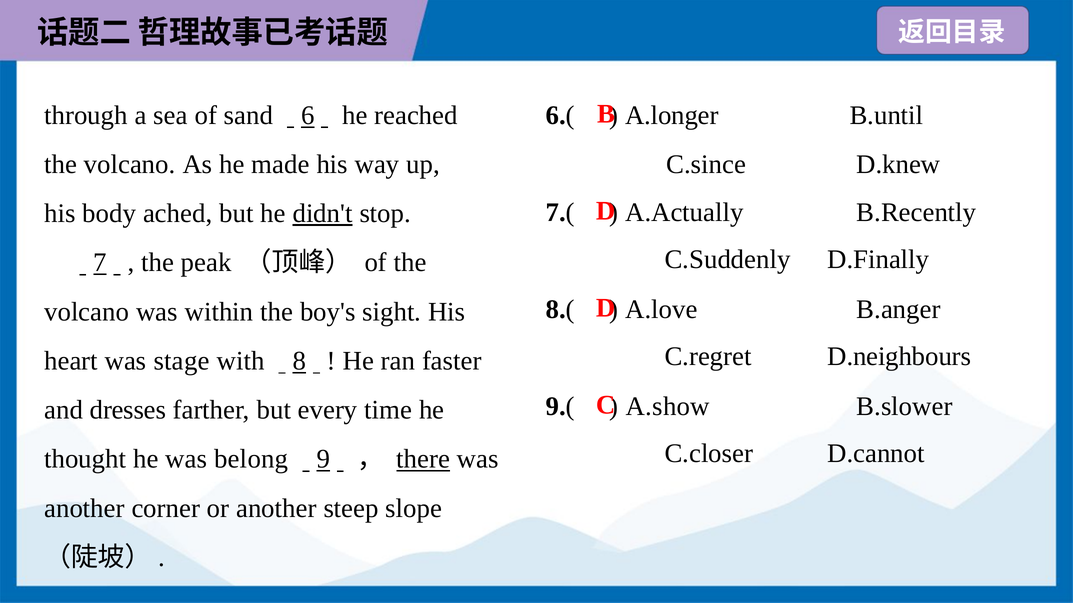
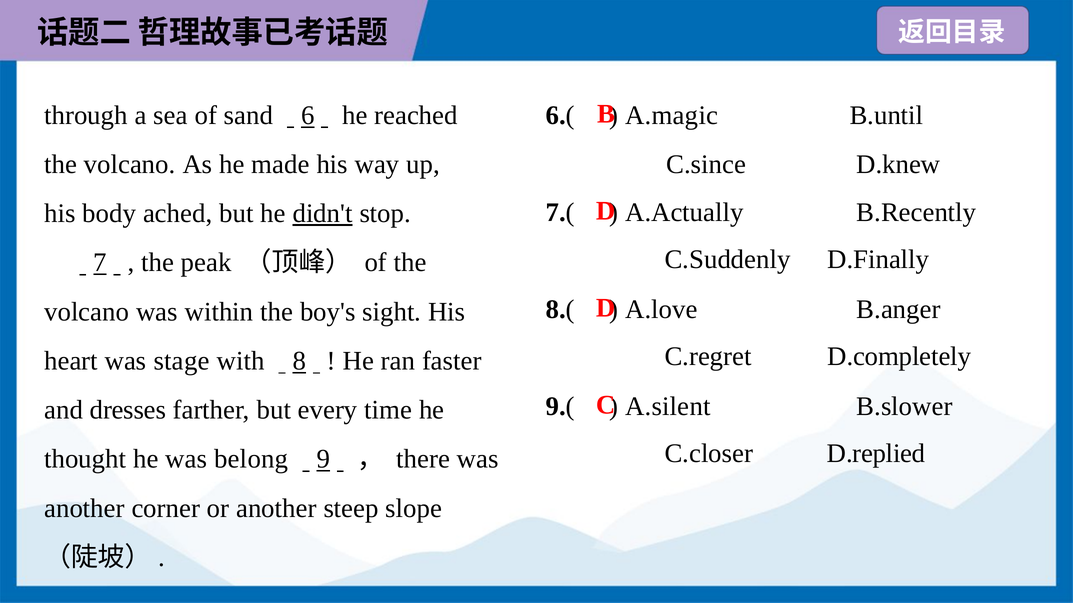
A.longer: A.longer -> A.magic (672, 115)
D.neighbours: D.neighbours -> D.completely (899, 357)
A.show: A.show -> A.silent (668, 407)
D.cannot: D.cannot -> D.replied (876, 454)
there underline: present -> none (423, 460)
